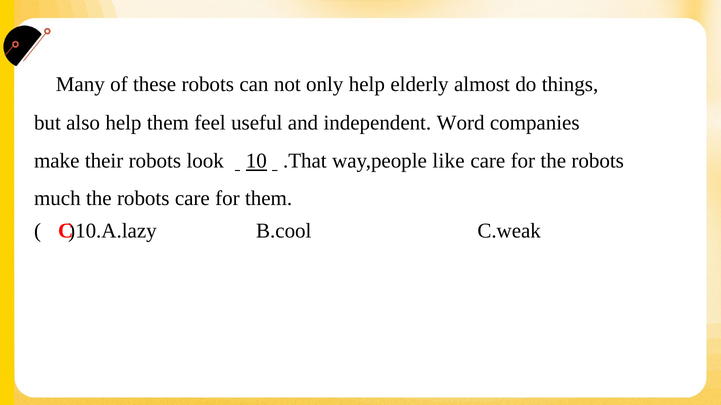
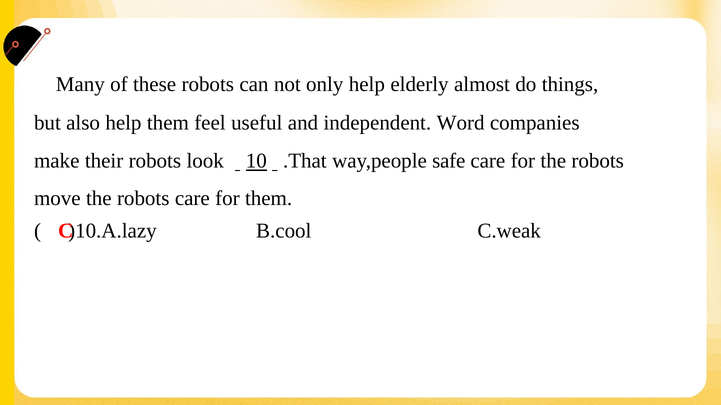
like: like -> safe (449, 161)
much: much -> move (57, 199)
